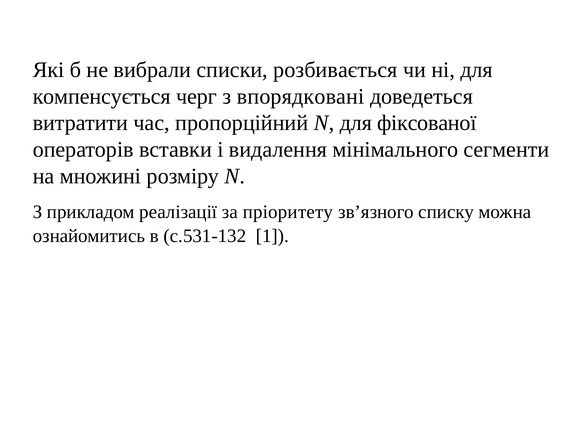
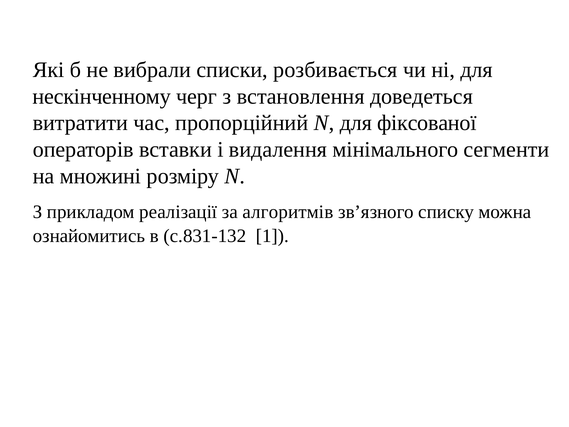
компенсується: компенсується -> нескінченному (102, 96)
впорядковані: впорядковані -> встановлення (301, 96)
пріоритету: пріоритету -> алгоритмів (288, 212)
с.531-132: с.531-132 -> с.831-132 (205, 236)
